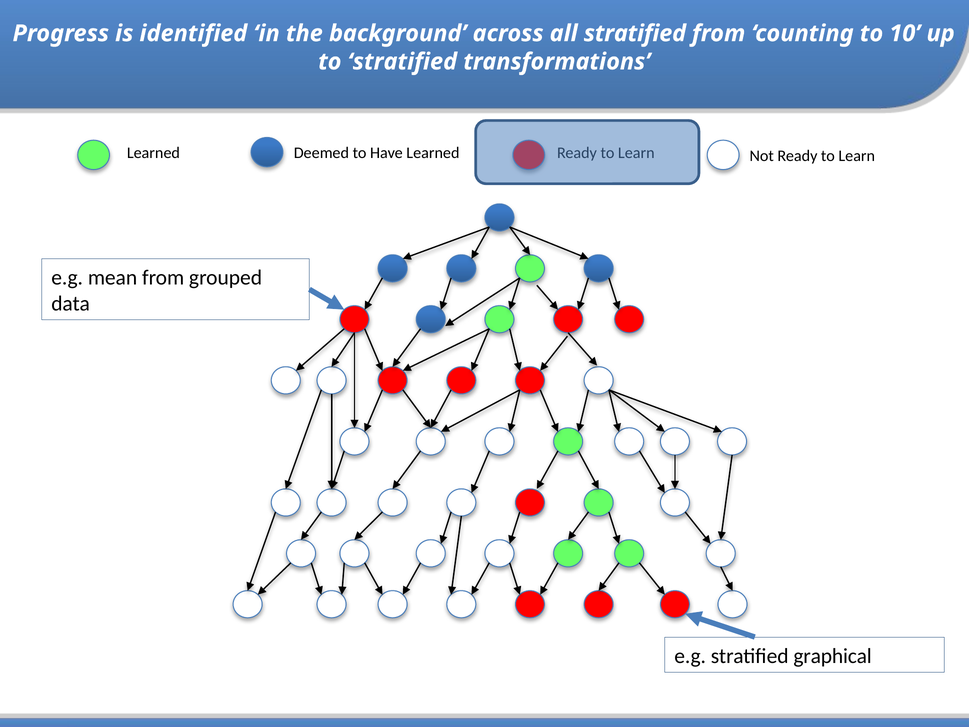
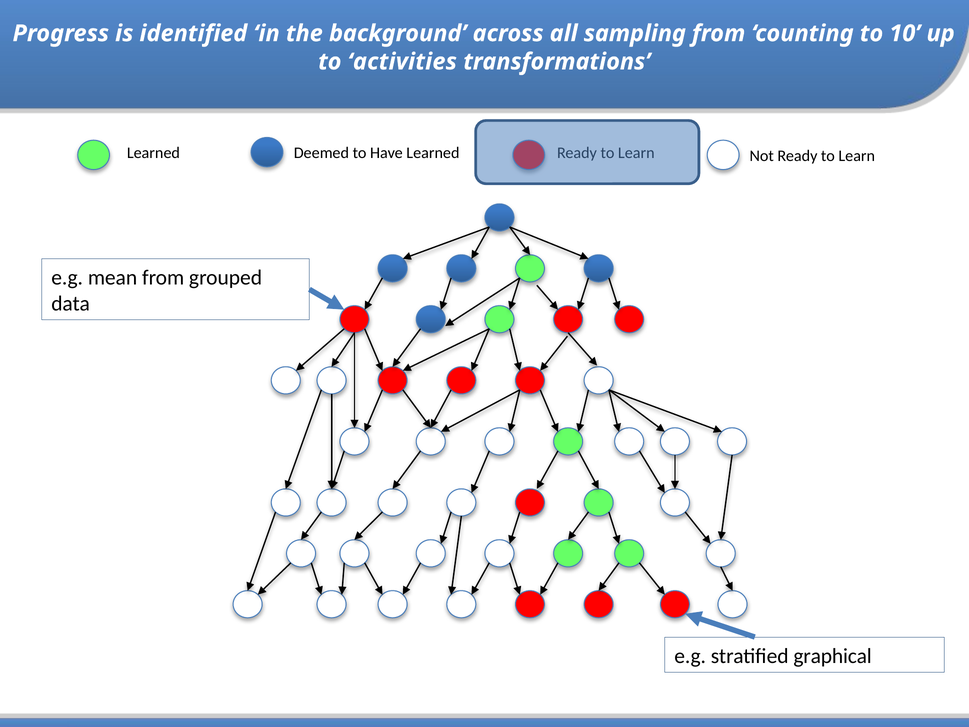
all stratified: stratified -> sampling (635, 33)
to stratified: stratified -> activities (402, 62)
